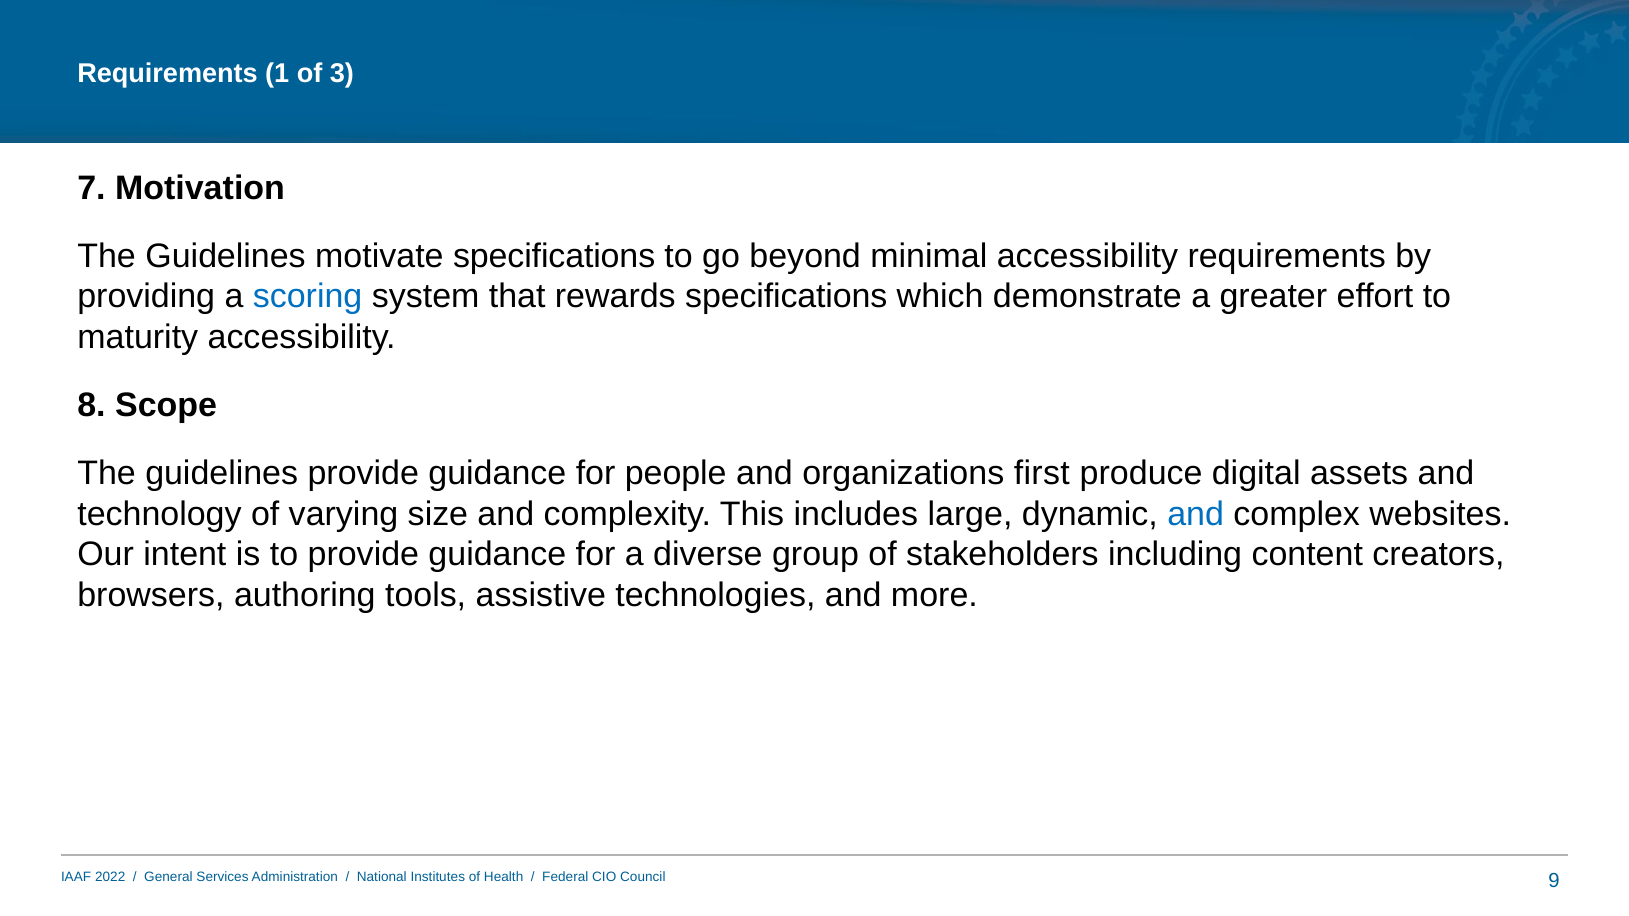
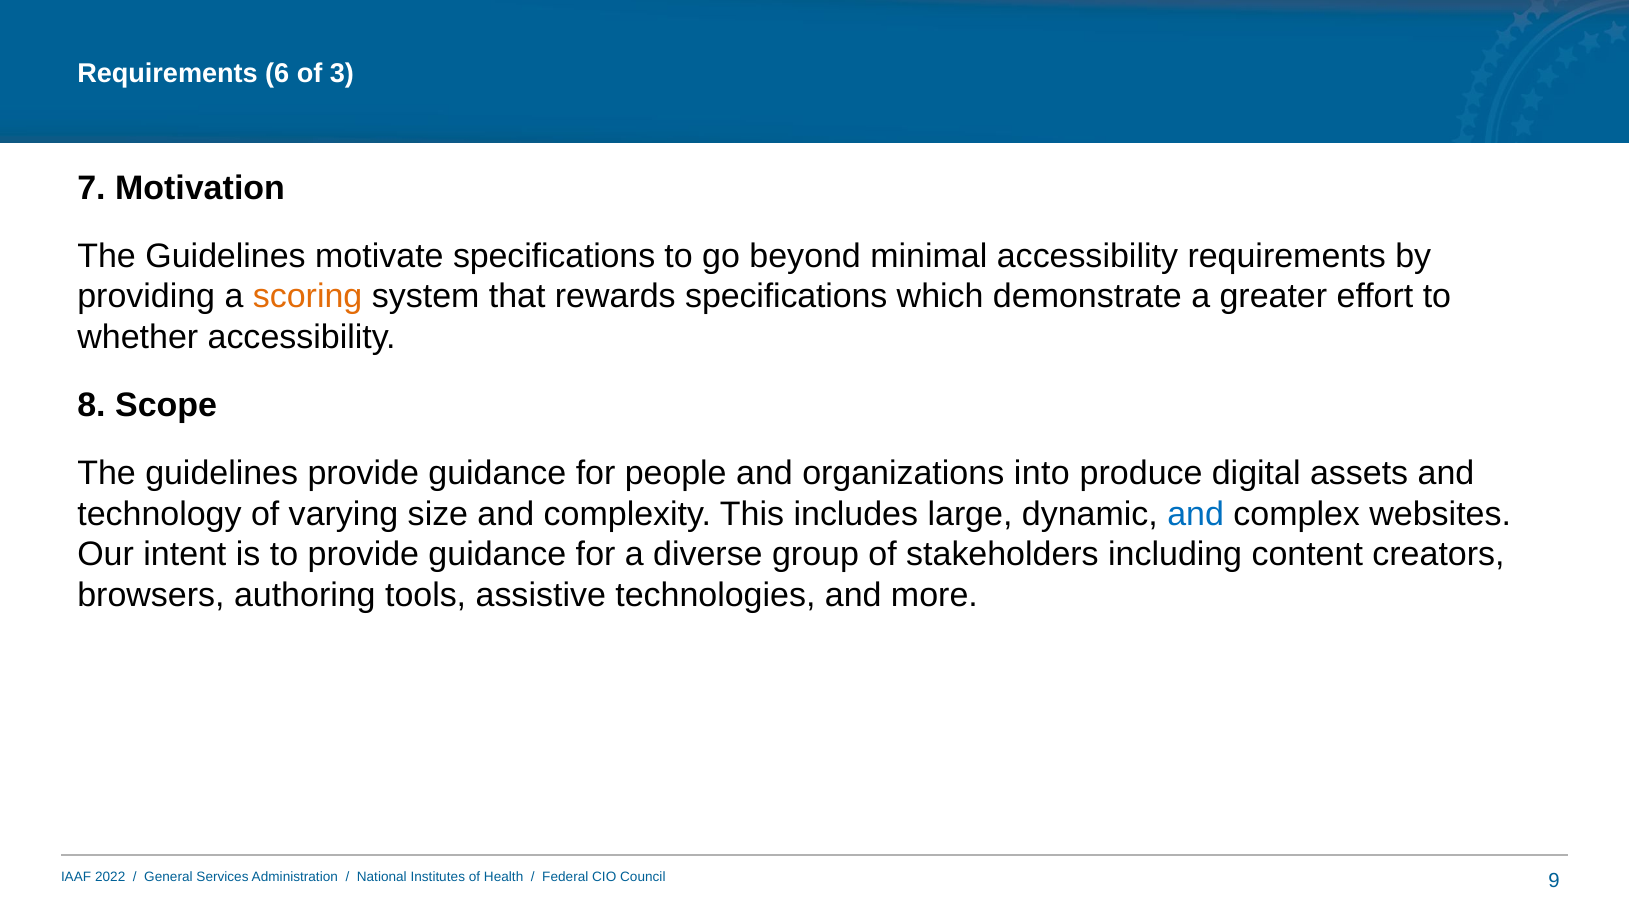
1: 1 -> 6 (277, 73)
scoring colour: blue -> orange (308, 297)
maturity: maturity -> whether (138, 338)
first: first -> into (1042, 473)
